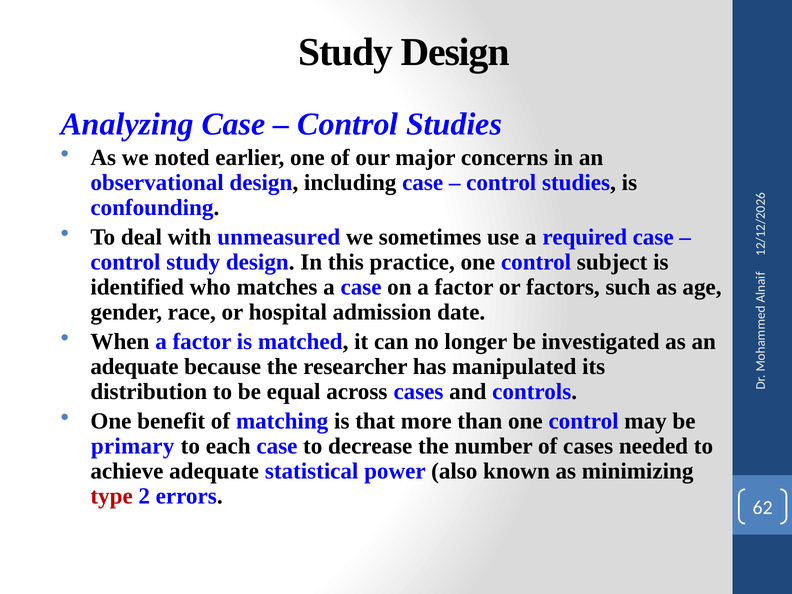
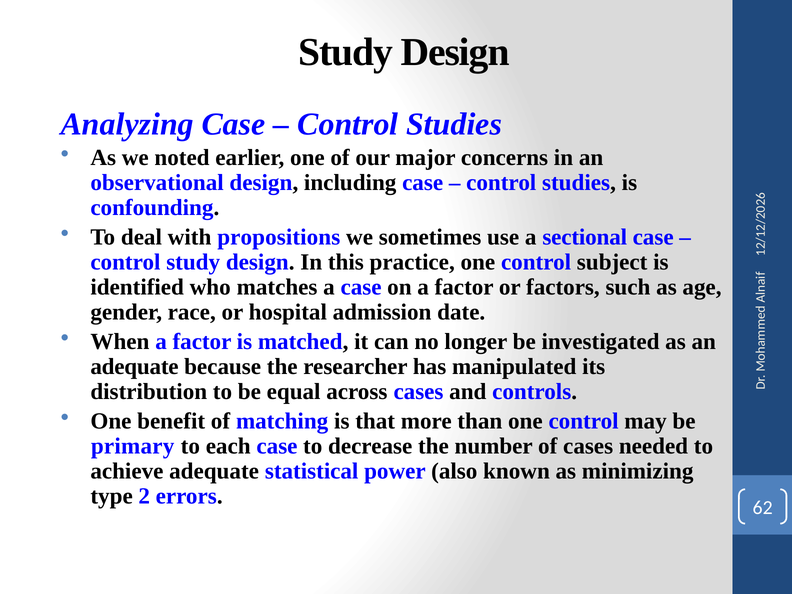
unmeasured: unmeasured -> propositions (279, 237)
required: required -> sectional (585, 237)
type colour: red -> black (112, 496)
